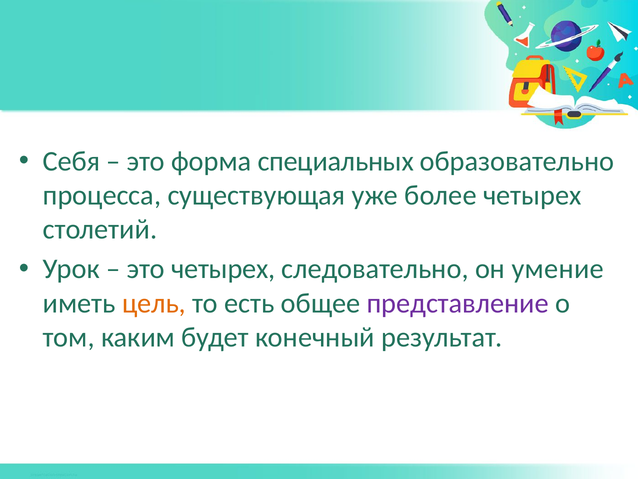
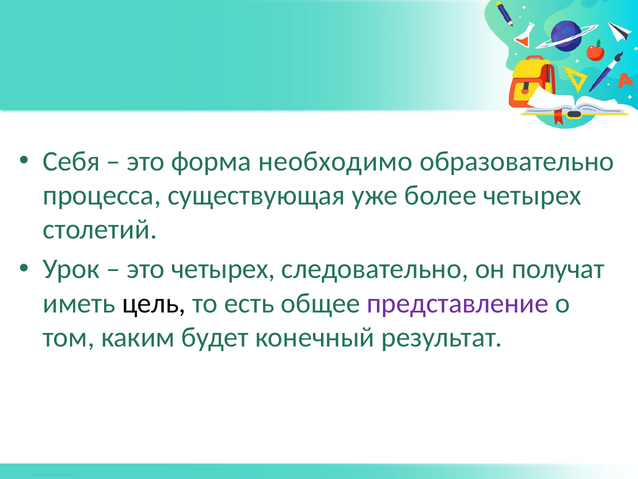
специальных: специальных -> необходимо (335, 161)
умение: умение -> получат (558, 269)
цель colour: orange -> black (154, 303)
